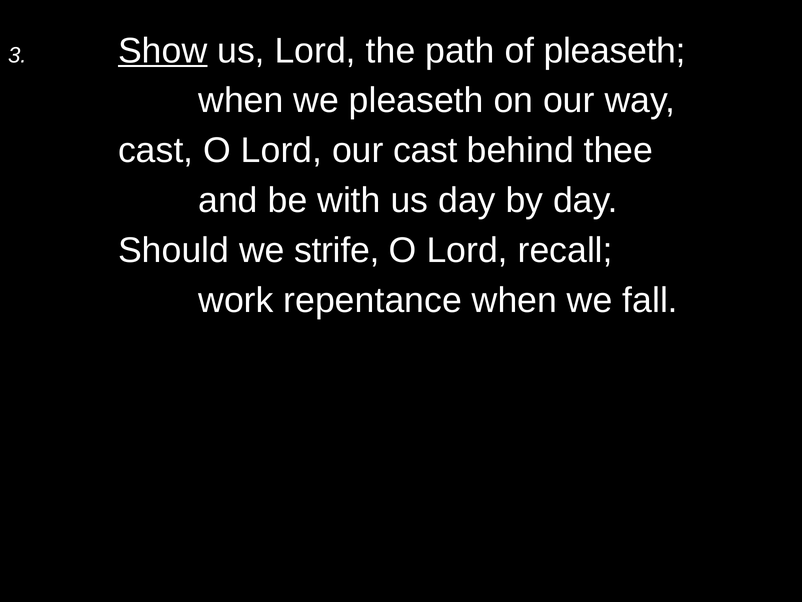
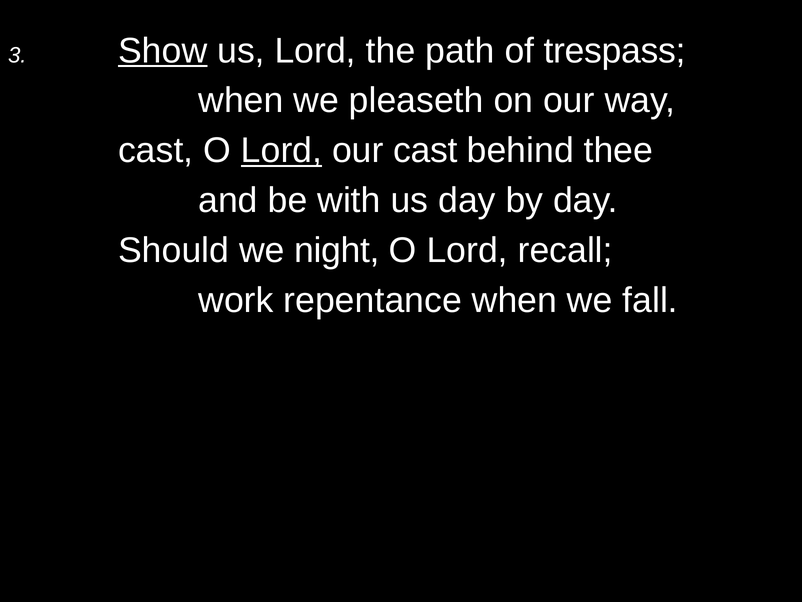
of pleaseth: pleaseth -> trespass (615, 51)
Lord underline: none -> present (282, 151)
strife: strife -> night (337, 250)
